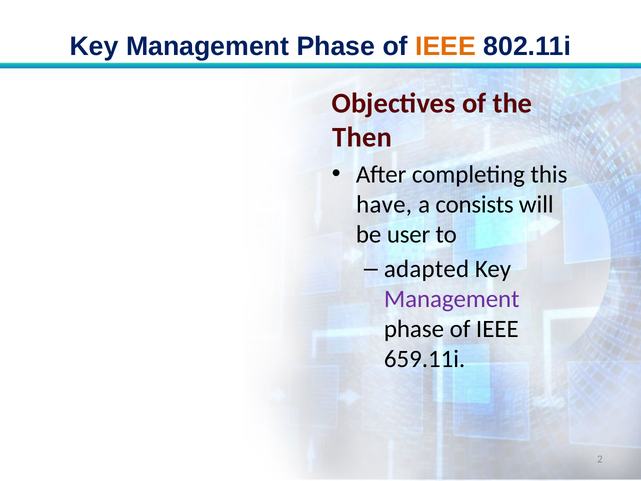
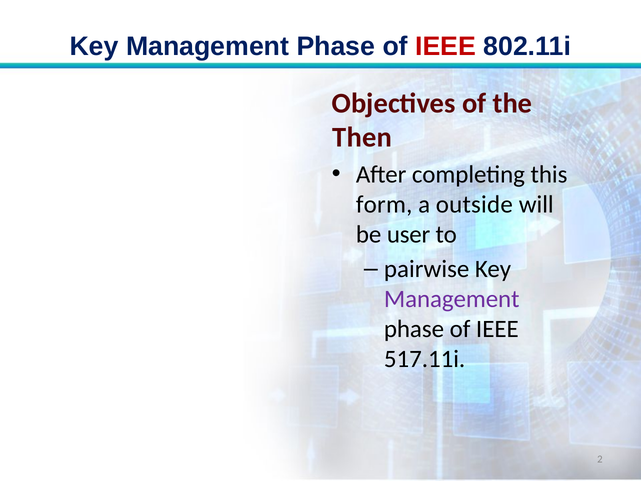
IEEE colour: orange -> red (446, 46)
have: have -> form (384, 204)
consists: consists -> outside (474, 204)
adapted: adapted -> pairwise (427, 269)
659.11i: 659.11i -> 517.11i (425, 359)
